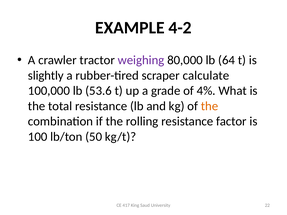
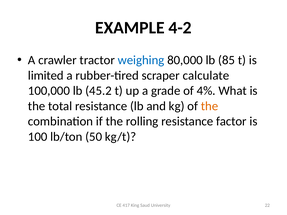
weighing colour: purple -> blue (141, 60)
64: 64 -> 85 (227, 60)
slightly: slightly -> limited (46, 76)
53.6: 53.6 -> 45.2 (99, 91)
